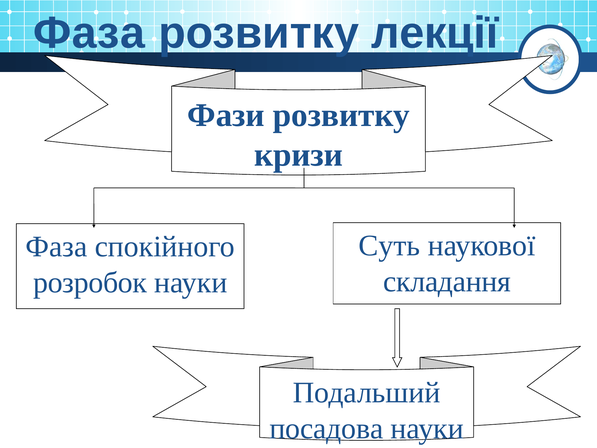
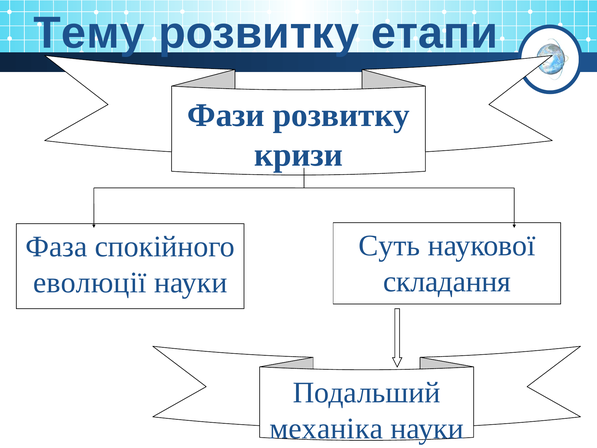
Фаза: Фаза -> Тему (89, 33)
лекції: лекції -> етапи (435, 33)
розробок: розробок -> еволюції (90, 282)
посадова: посадова -> механіка (326, 428)
